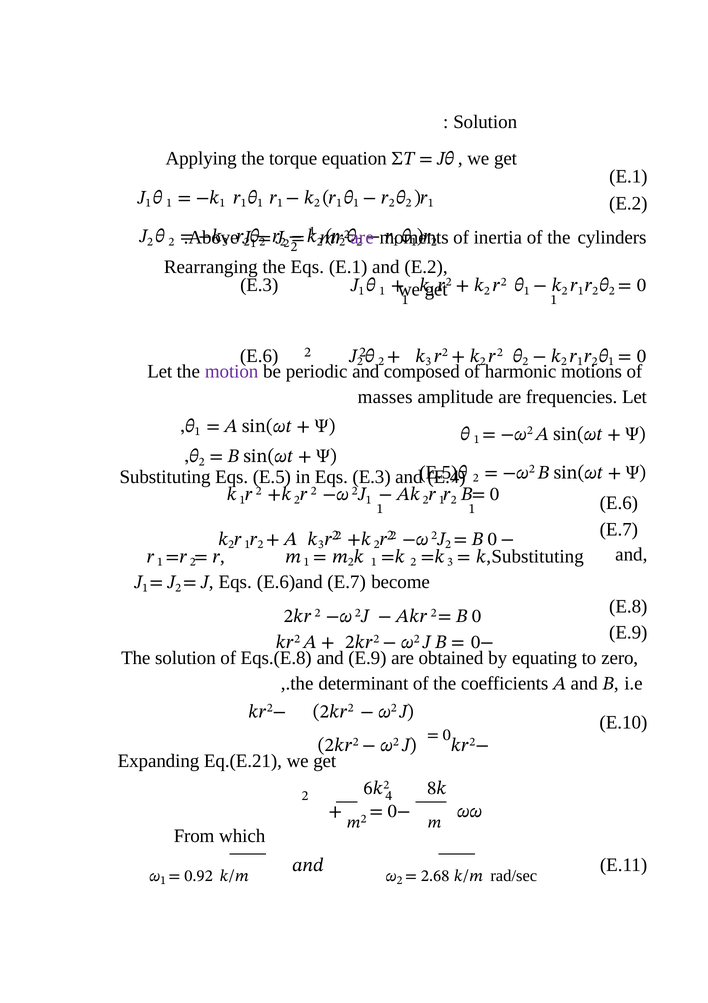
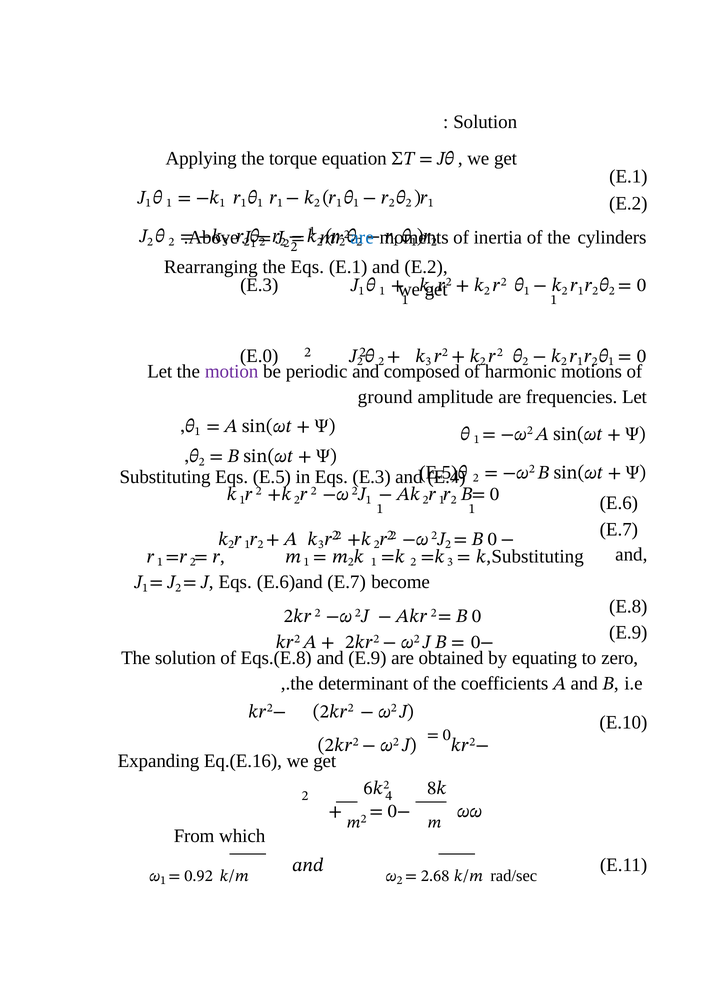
are colour: purple -> blue (362, 237)
E.6: E.6 -> E.0 (259, 355)
masses: masses -> ground (385, 396)
Eq.(E.21: Eq.(E.21 -> Eq.(E.16 (243, 760)
